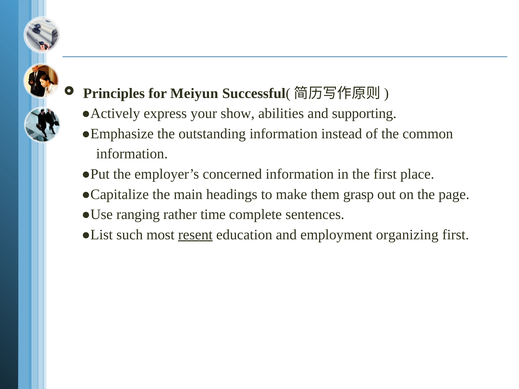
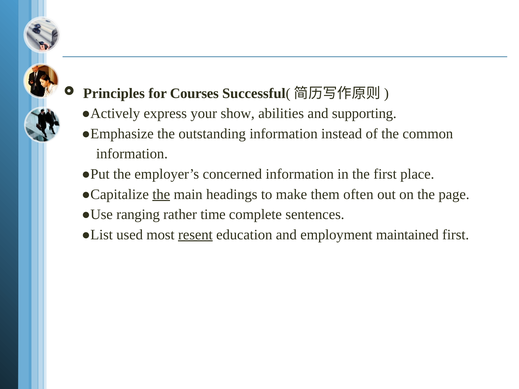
Meiyun: Meiyun -> Courses (194, 93)
the underline: none -> present (161, 194)
grasp: grasp -> often (358, 194)
such: such -> used (130, 235)
organizing: organizing -> maintained (407, 235)
